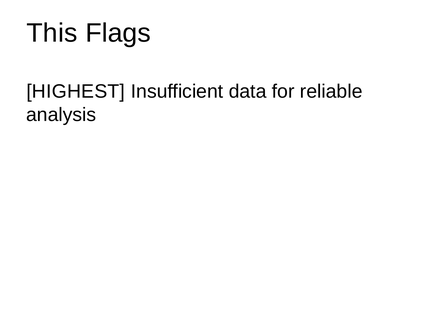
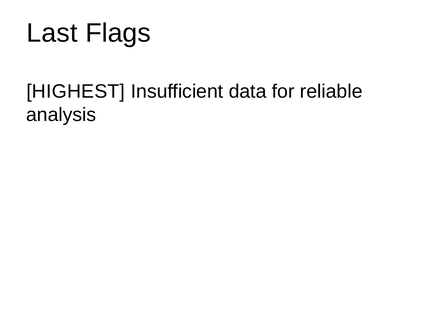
This: This -> Last (52, 33)
